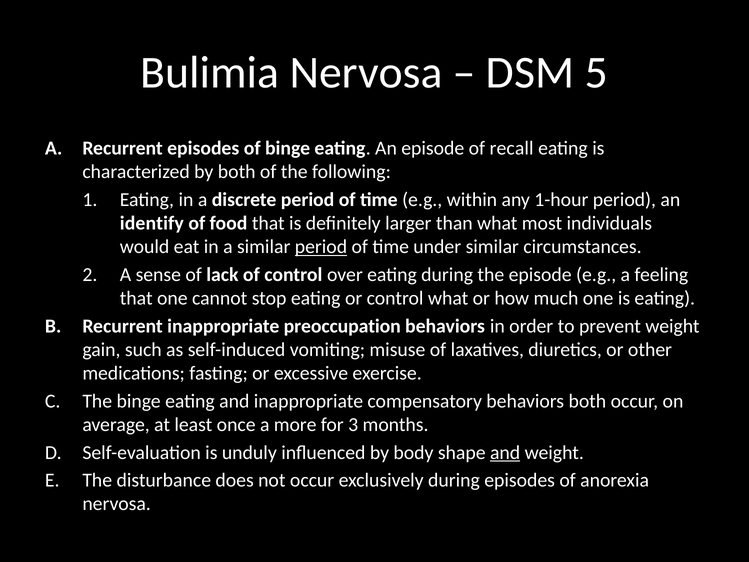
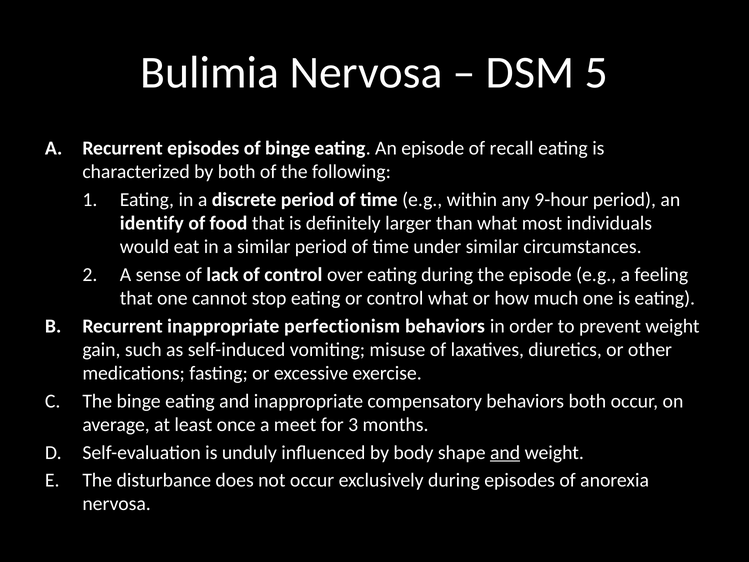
1-hour: 1-hour -> 9-hour (561, 199)
period underline: present -> none (321, 247)
preoccupation: preoccupation -> perfectionism (342, 326)
more: more -> meet (295, 425)
